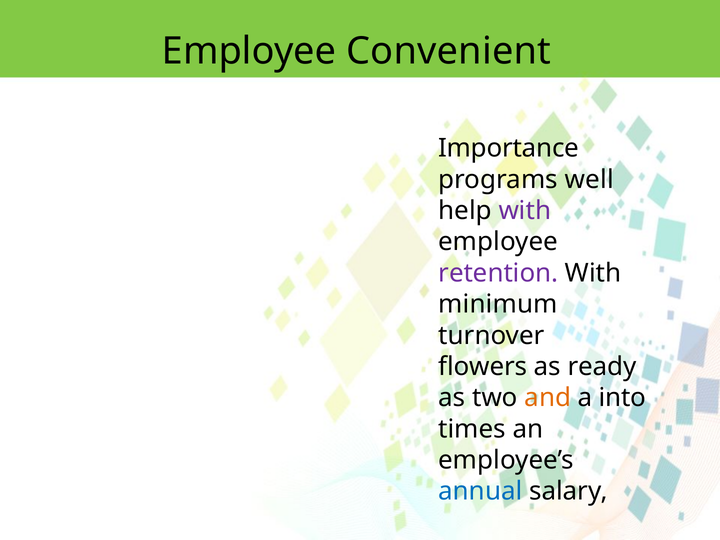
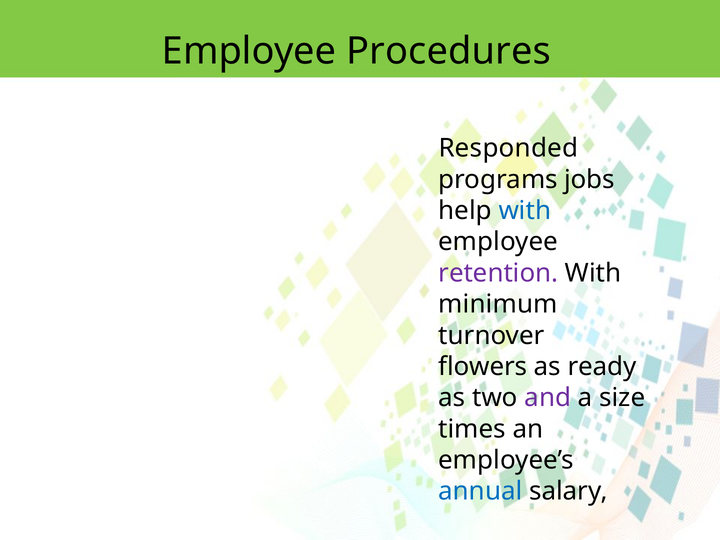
Convenient: Convenient -> Procedures (449, 51)
Importance: Importance -> Responded (508, 148)
well: well -> jobs (589, 180)
with colour: purple -> blue (525, 211)
and colour: orange -> purple (548, 398)
into: into -> size (622, 398)
